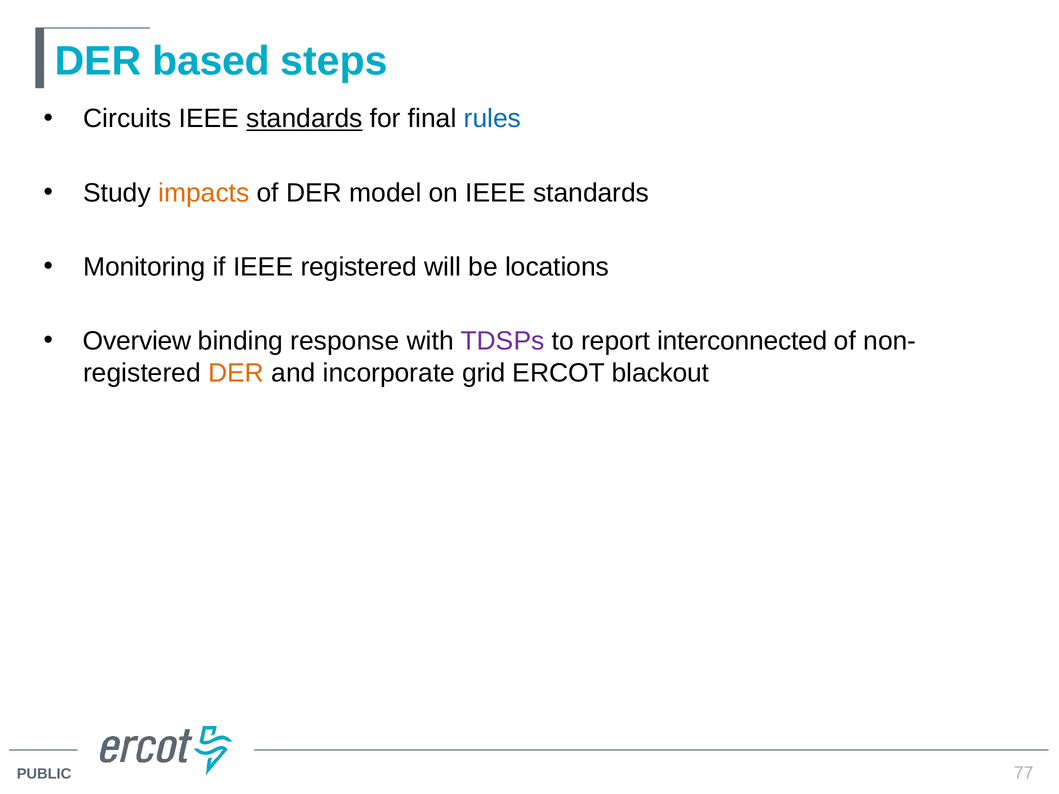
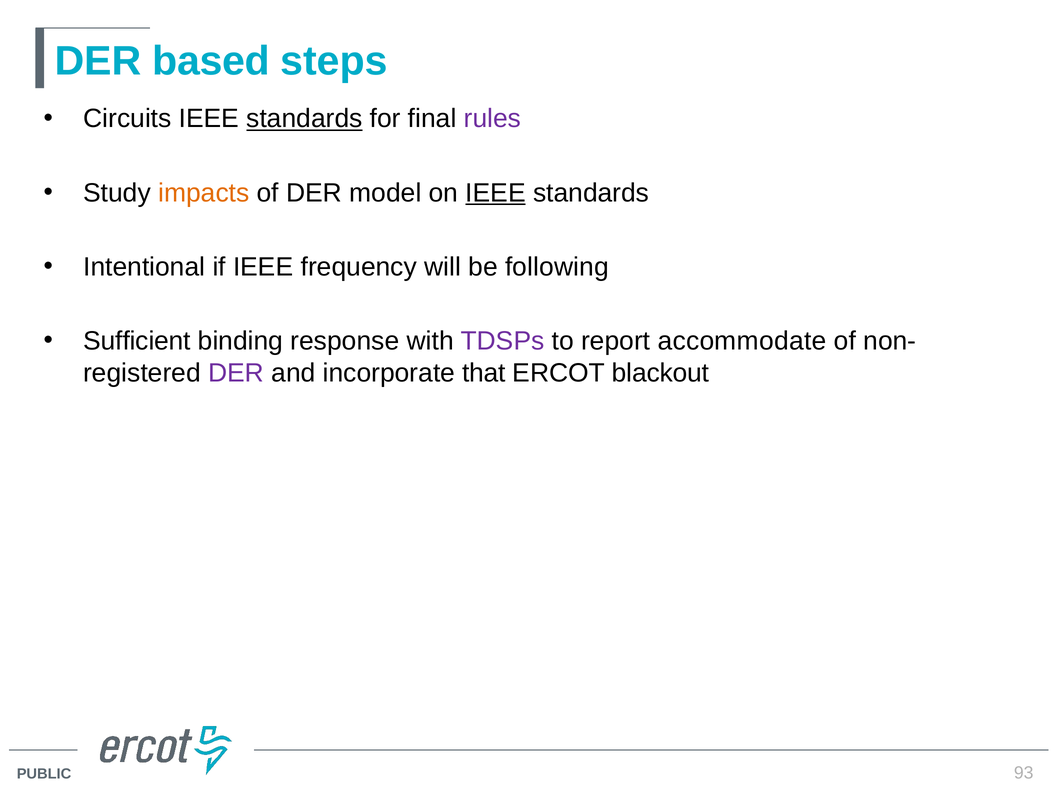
rules colour: blue -> purple (492, 119)
IEEE underline: none -> present (496, 193)
Monitoring: Monitoring -> Intentional (144, 267)
IEEE registered: registered -> frequency (359, 267)
locations: locations -> following (557, 267)
Overview: Overview -> Sufficient (137, 341)
interconnected: interconnected -> accommodate (742, 341)
DER colour: orange -> purple (236, 373)
grid: grid -> that (484, 373)
77: 77 -> 93 (1024, 773)
